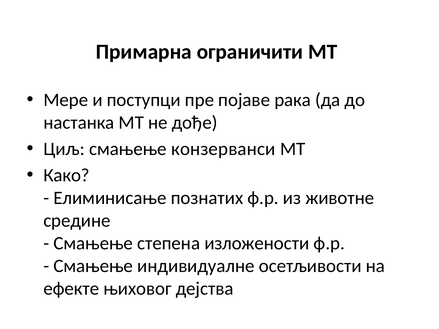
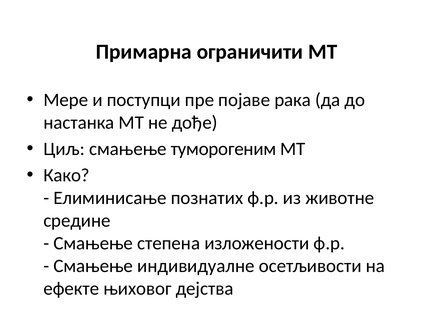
конзерванси: конзерванси -> туморогеним (223, 149)
